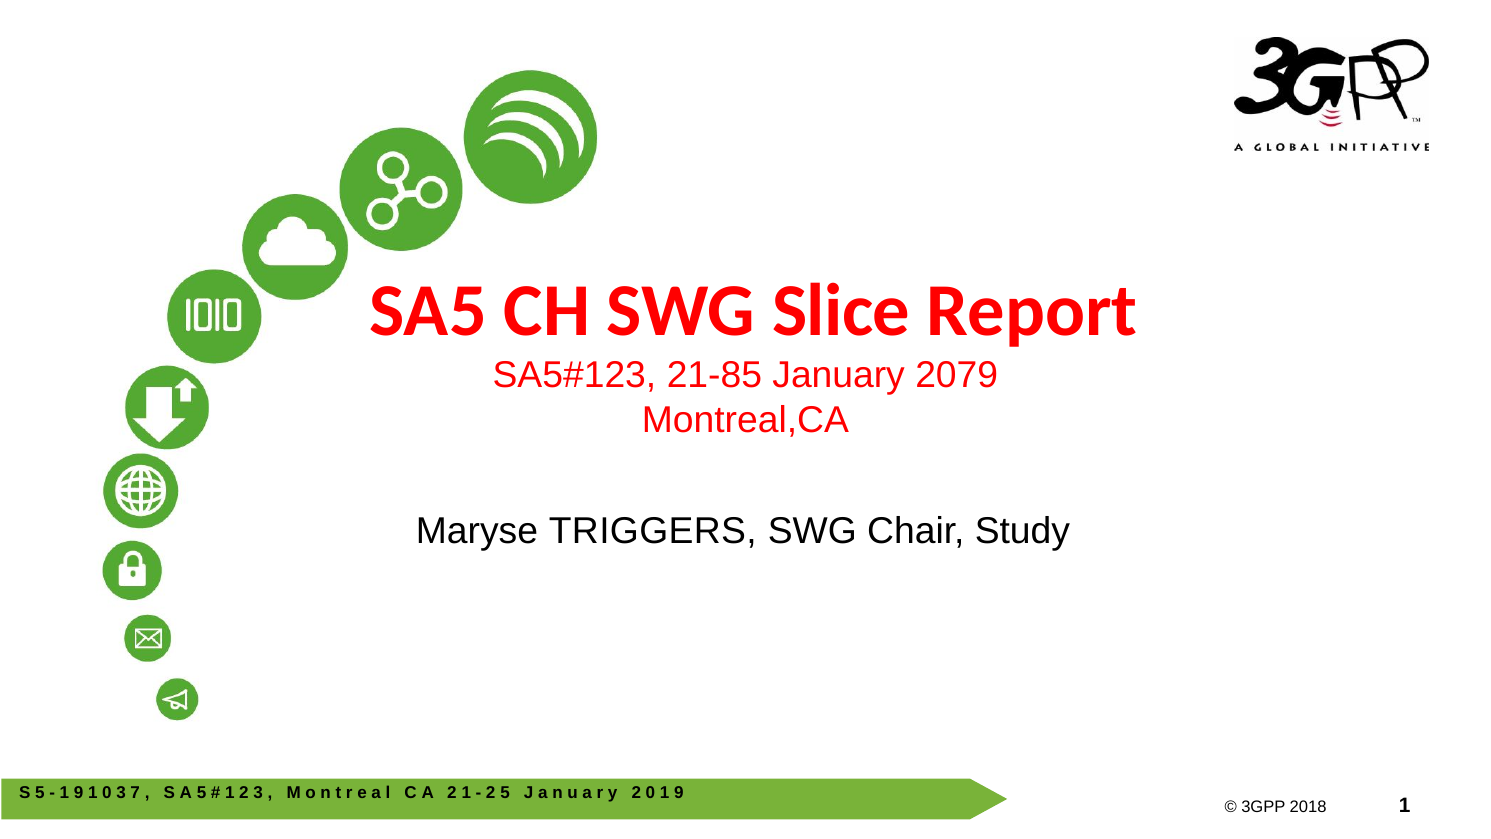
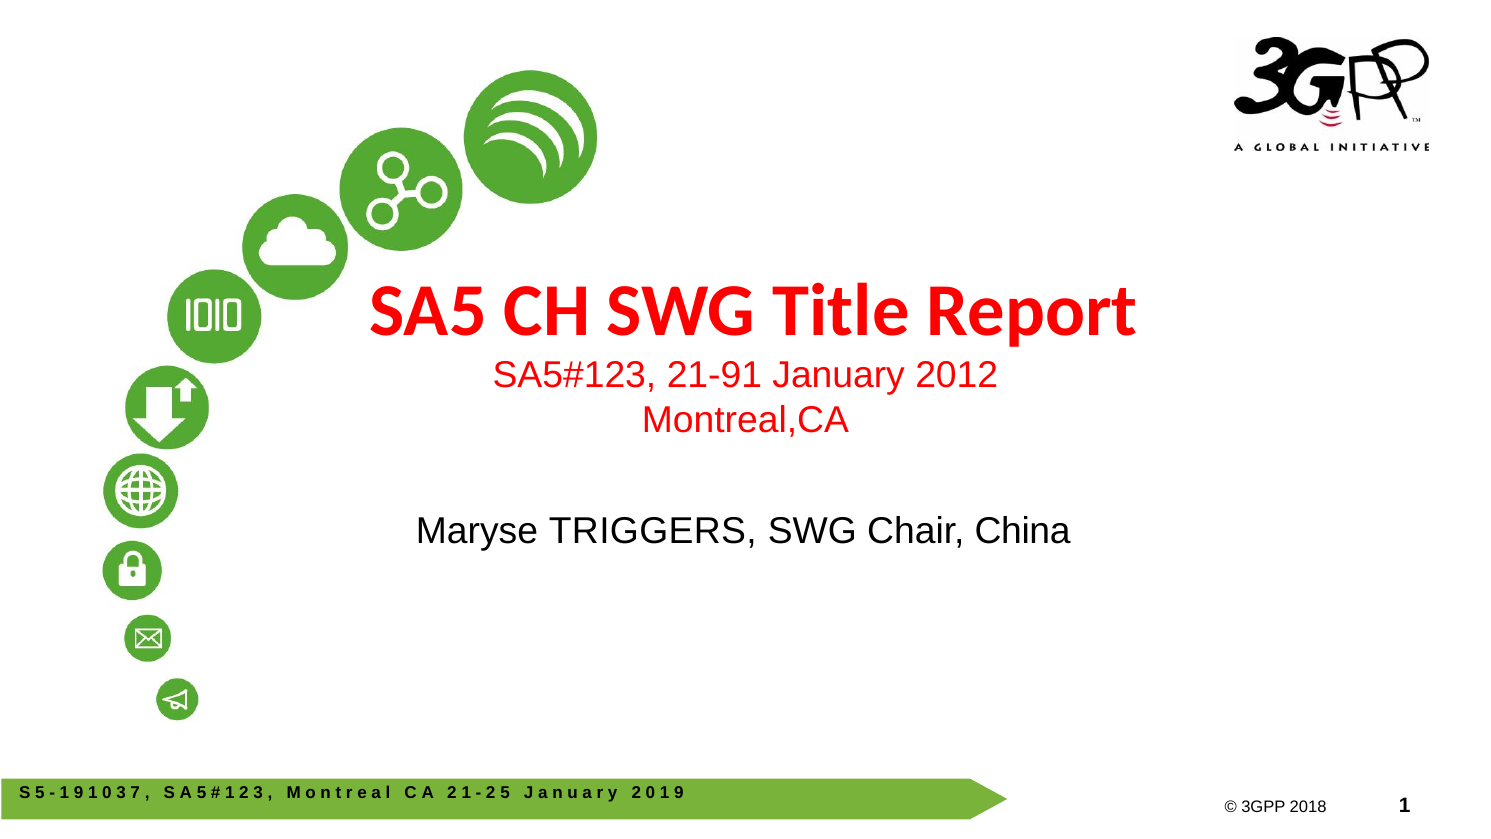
Slice: Slice -> Title (841, 311)
21-85: 21-85 -> 21-91 (714, 375)
January 2079: 2079 -> 2012 (957, 375)
Study: Study -> China (1023, 531)
